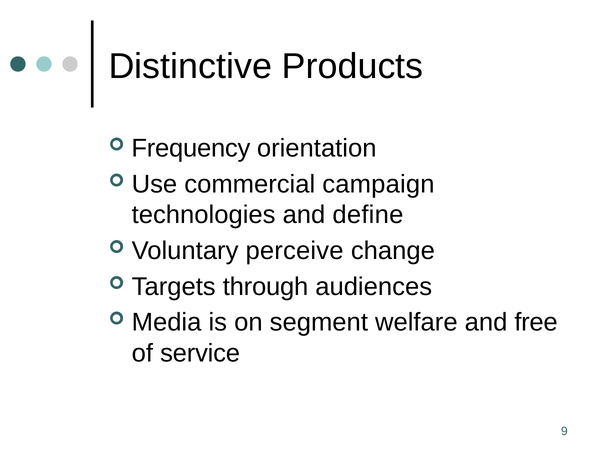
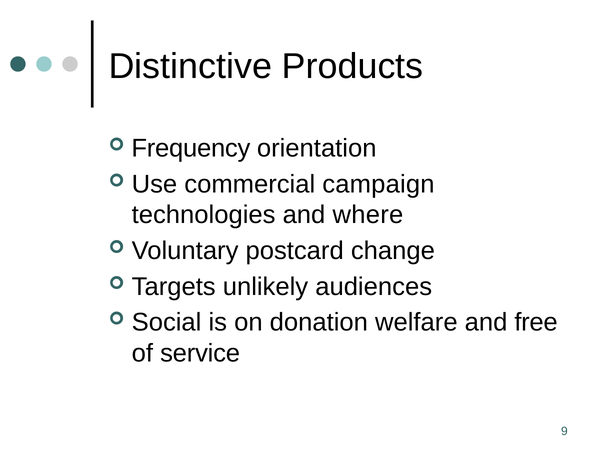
define: define -> where (368, 215)
perceive: perceive -> postcard (295, 251)
through: through -> unlikely (265, 287)
Media: Media -> Social (167, 323)
segment: segment -> donation (319, 323)
